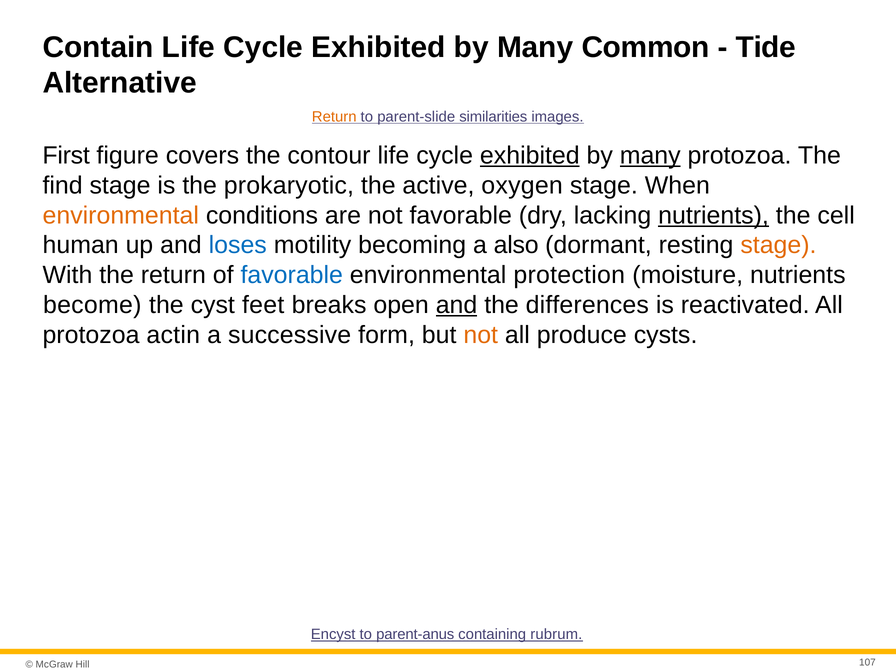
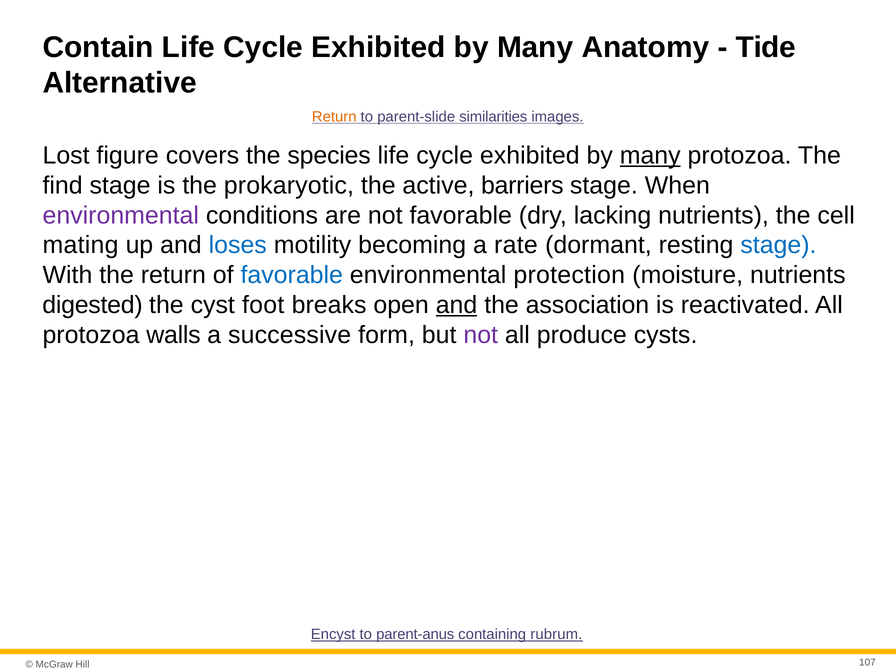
Common: Common -> Anatomy (645, 47)
First: First -> Lost (66, 156)
contour: contour -> species (329, 156)
exhibited underline: present -> none (530, 156)
oxygen: oxygen -> barriers (522, 185)
environmental colour: orange -> purple (121, 215)
nutrients underline: present -> none (714, 215)
human: human -> mating (81, 245)
also: also -> rate (516, 245)
stage colour: orange -> blue (778, 245)
become: become -> digested (92, 305)
feet: feet -> foot (263, 305)
differences: differences -> association (587, 305)
actin: actin -> walls (173, 335)
not colour: orange -> purple (481, 335)
